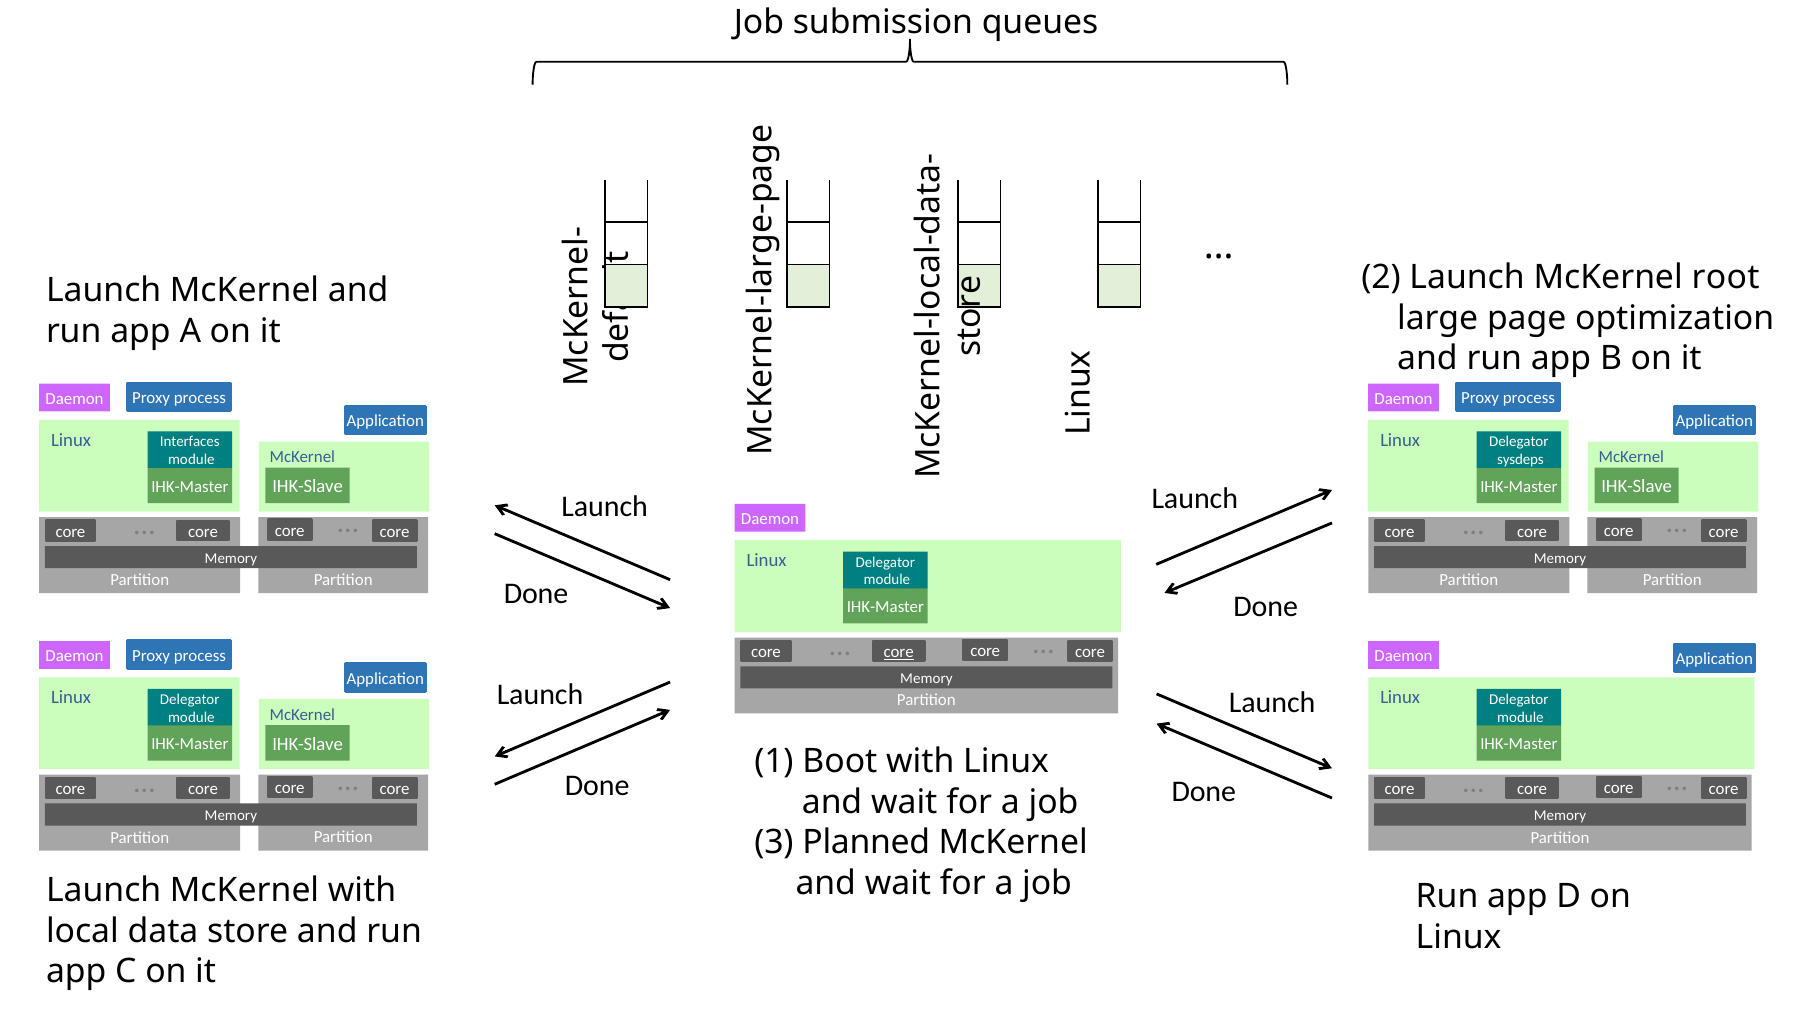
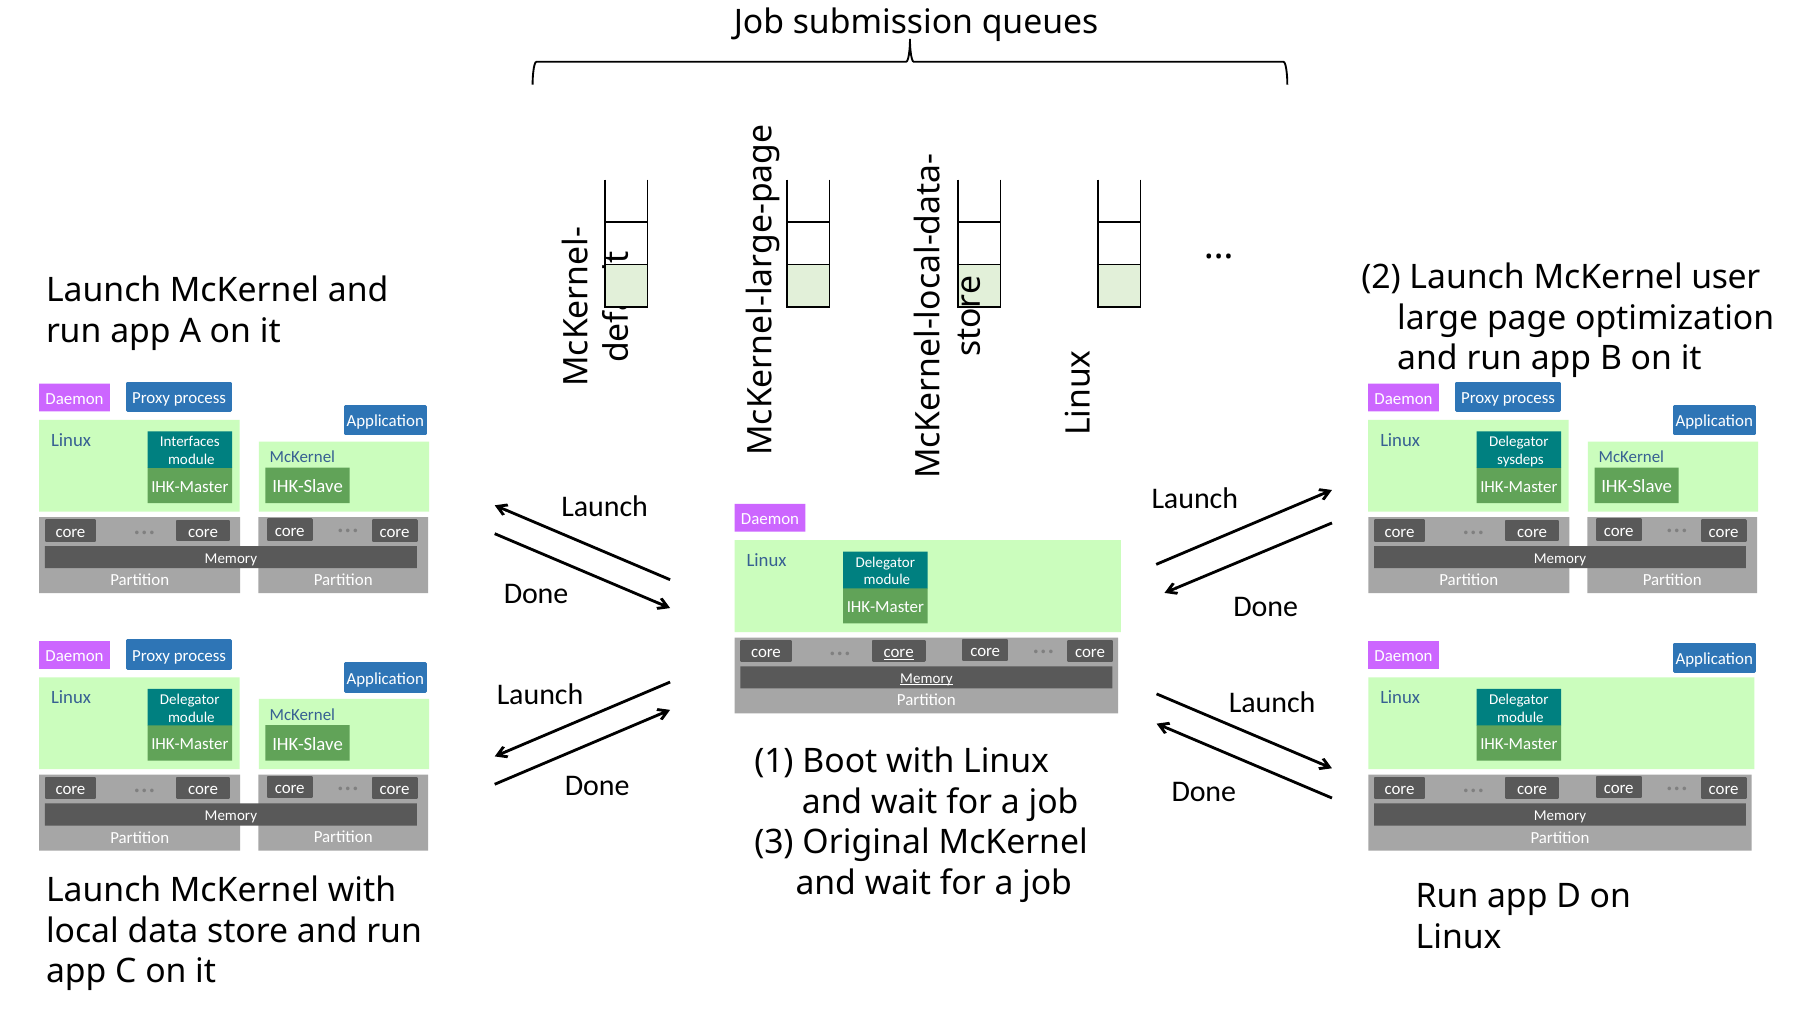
root: root -> user (1726, 278)
Memory underline: none -> present (926, 679)
Planned: Planned -> Original (866, 843)
